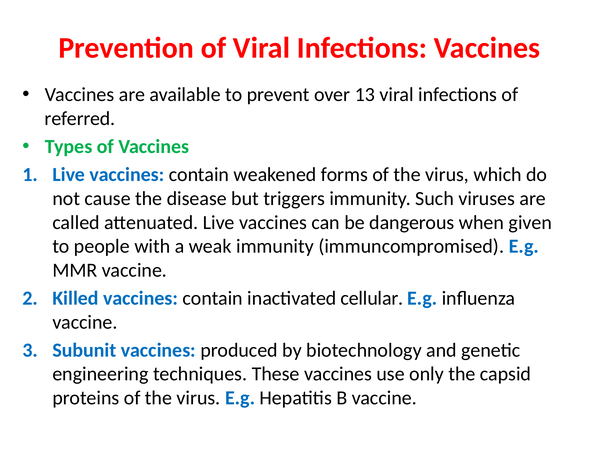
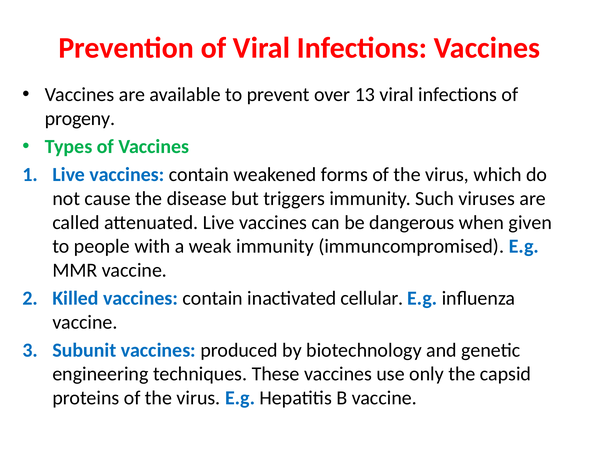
referred: referred -> progeny (80, 119)
